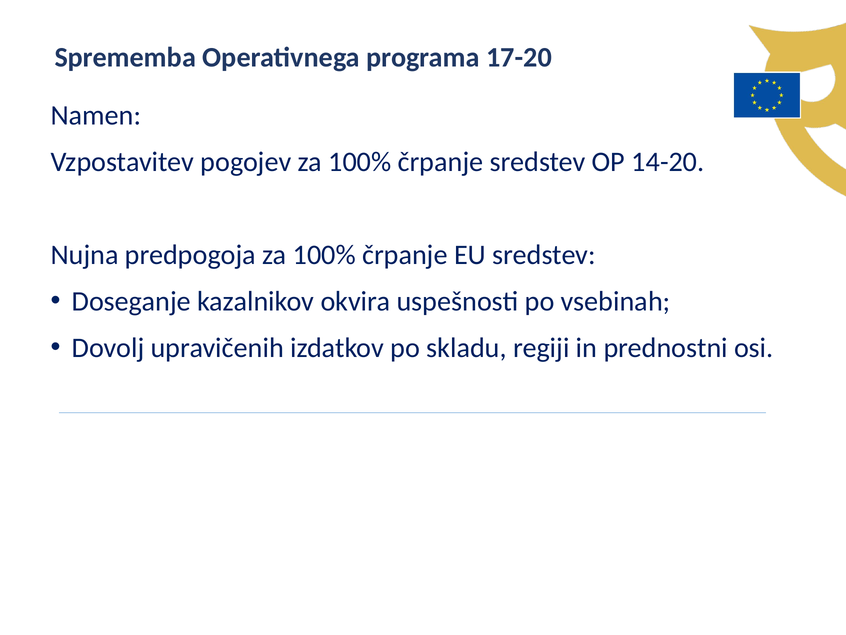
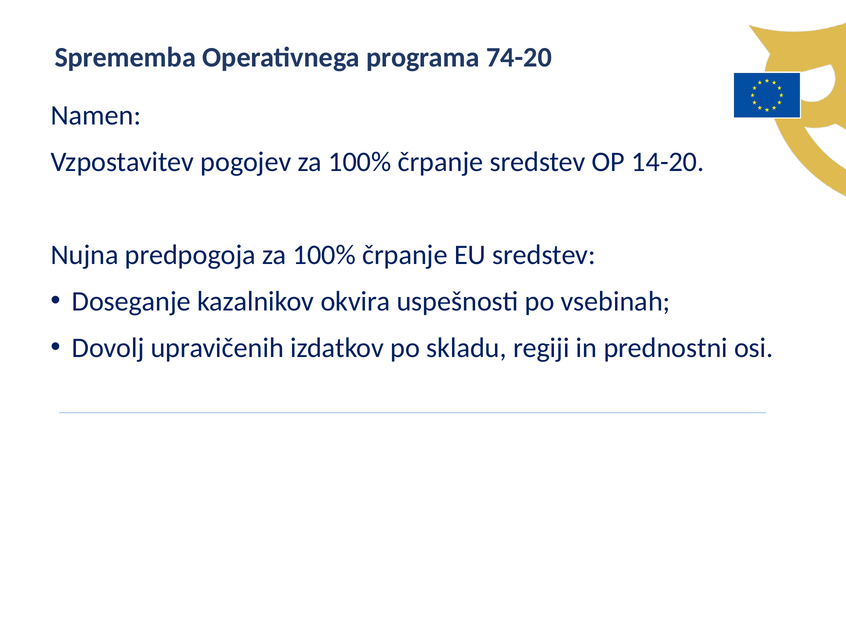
17-20: 17-20 -> 74-20 (519, 57)
